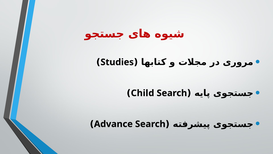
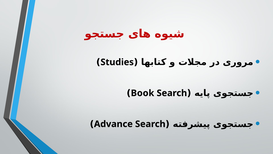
Child: Child -> Book (143, 93)
